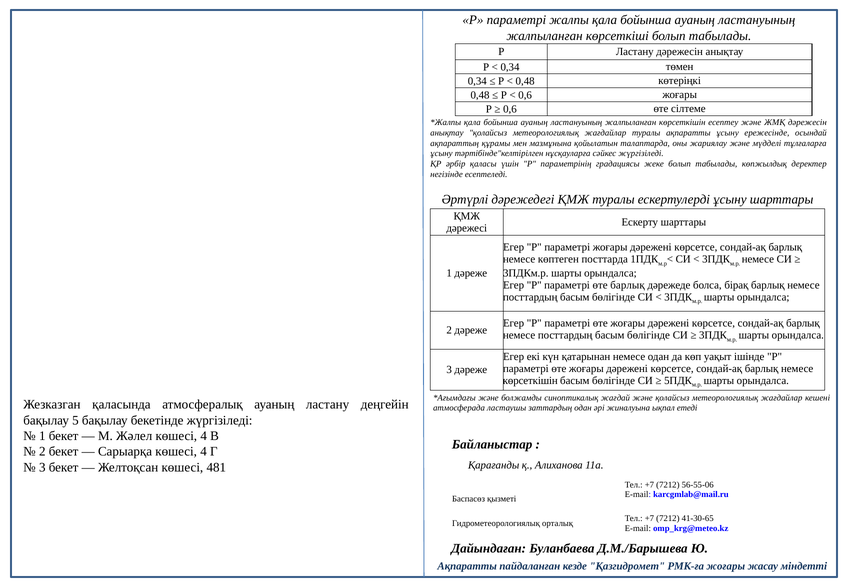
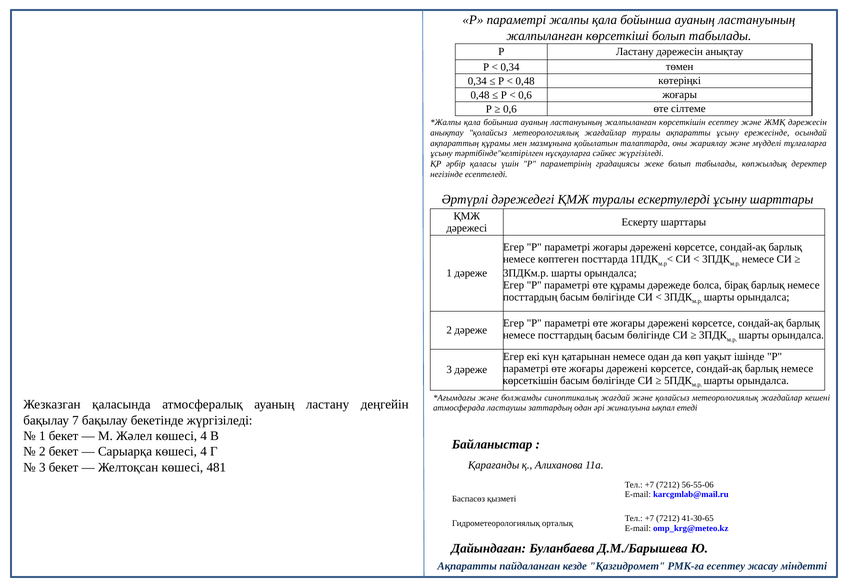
өте барлық: барлық -> құрамы (628, 285)
5: 5 -> 7 (75, 420)
РМК-ға жоғары: жоғары -> есептеу (726, 566)
